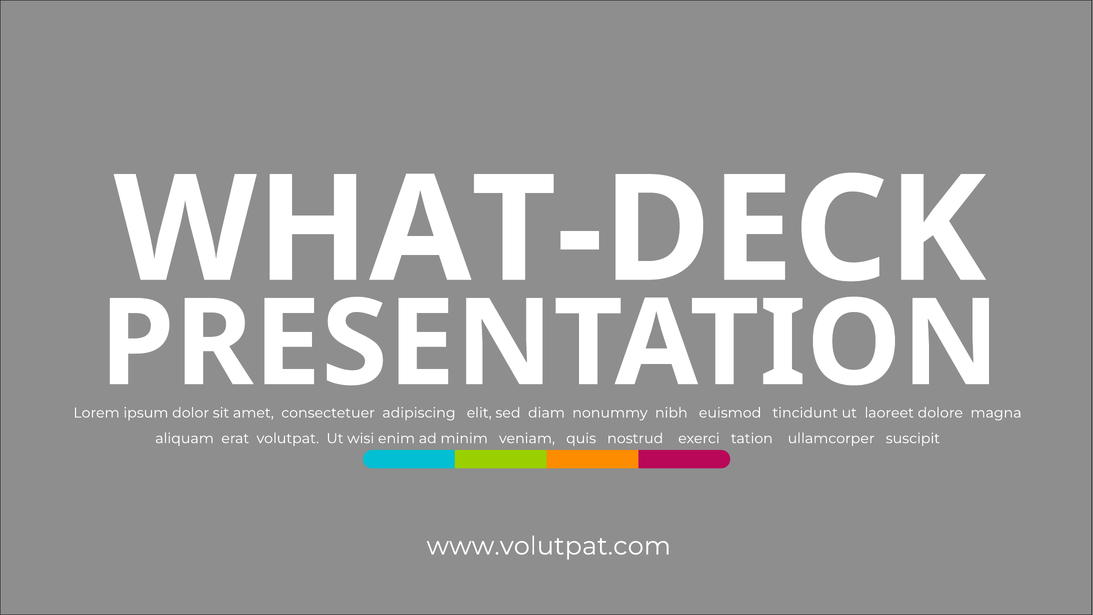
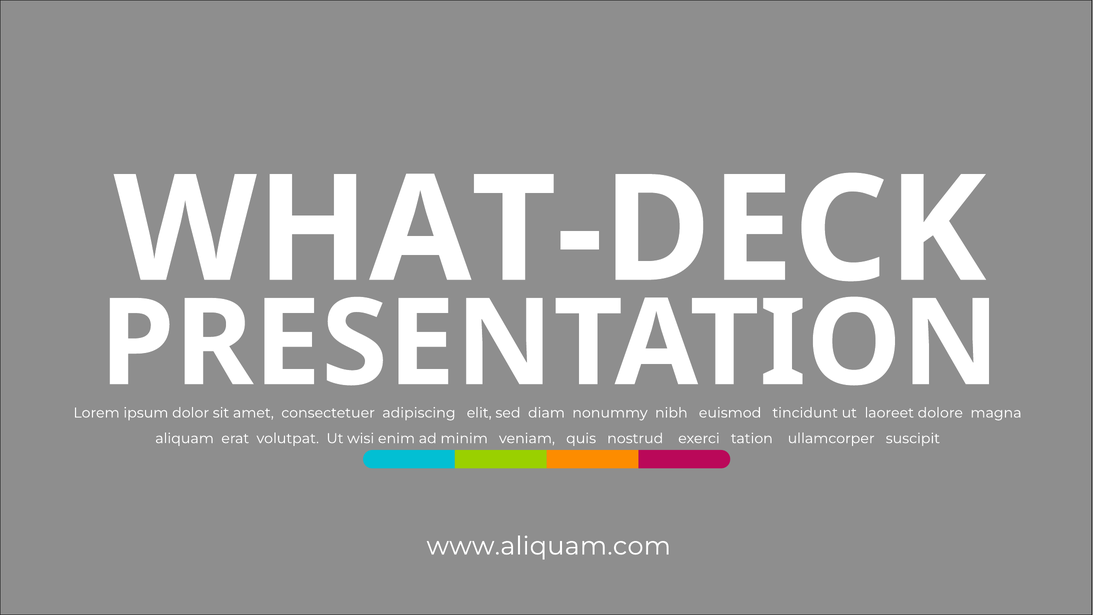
www.volutpat.com: www.volutpat.com -> www.aliquam.com (549, 546)
